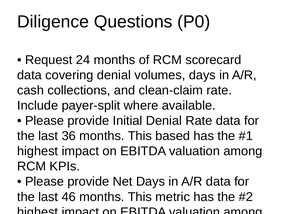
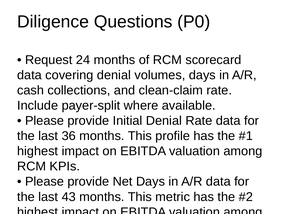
based: based -> profile (173, 136)
46: 46 -> 43 (69, 197)
